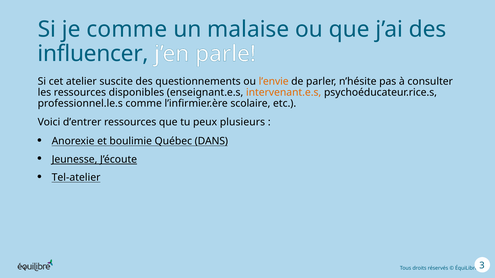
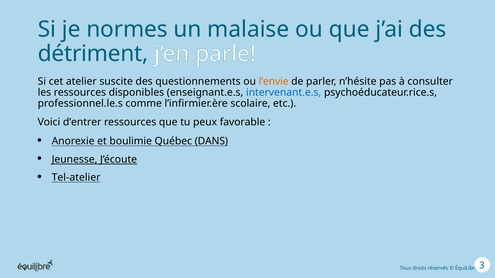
je comme: comme -> normes (127, 29)
influencer: influencer -> détriment (93, 54)
intervenant.e.s colour: orange -> blue (284, 93)
plusieurs: plusieurs -> favorable (243, 122)
